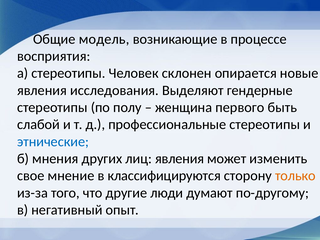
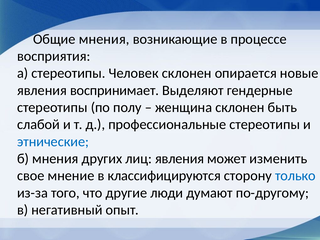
Общие модель: модель -> мнения (104, 39)
исследования: исследования -> воспринимает (115, 90)
женщина первого: первого -> склонен (240, 107)
только colour: orange -> blue (295, 176)
